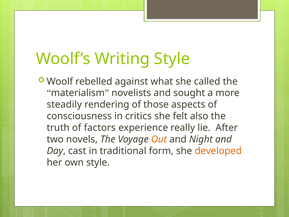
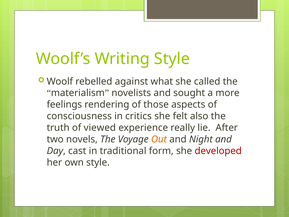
steadily: steadily -> feelings (64, 104)
factors: factors -> viewed (100, 128)
developed colour: orange -> red (218, 151)
